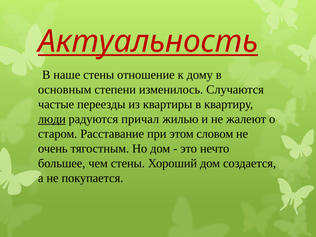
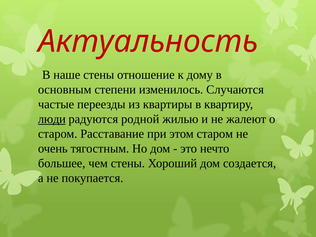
Актуальность underline: present -> none (148, 42)
причал: причал -> родной (140, 119)
этом словом: словом -> старом (215, 134)
